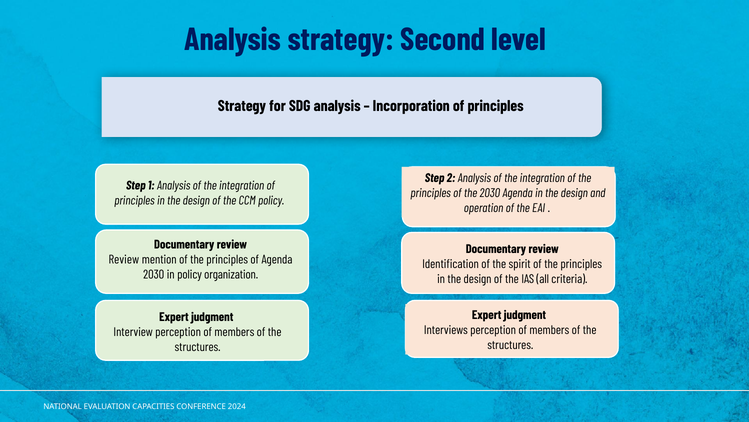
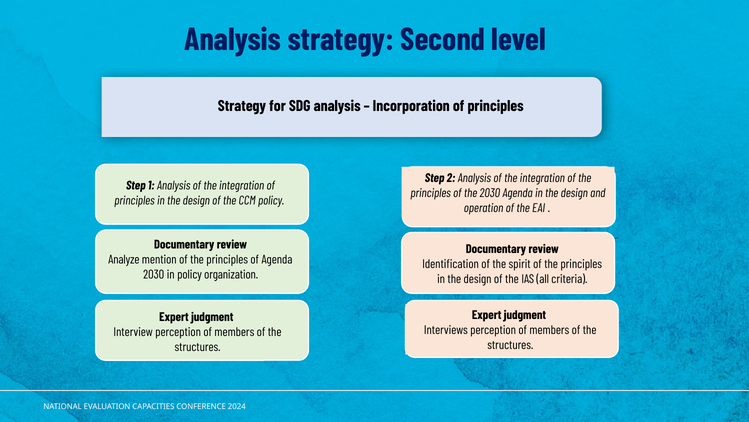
Review: Review -> Analyze (124, 259)
